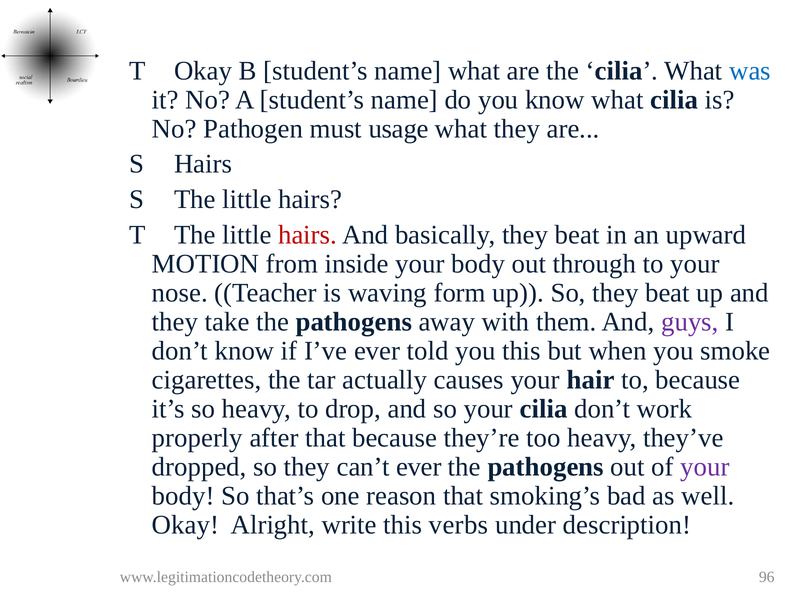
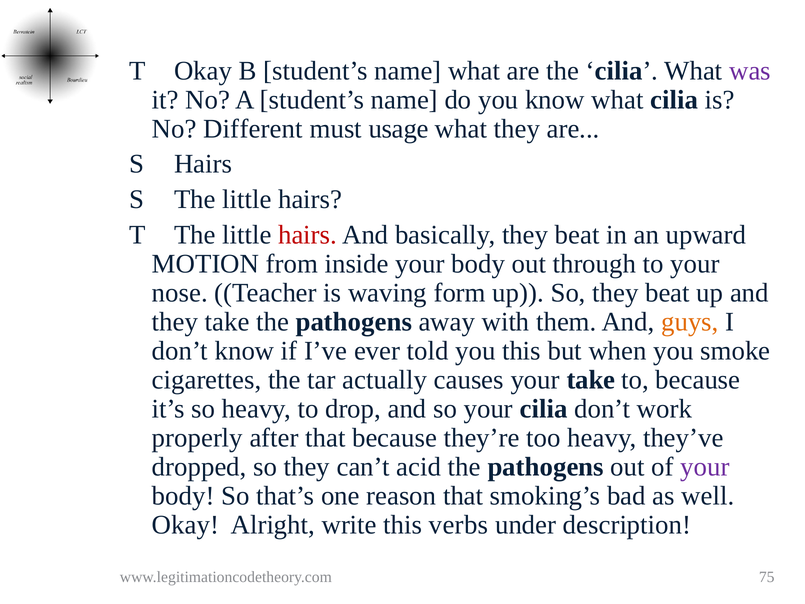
was colour: blue -> purple (750, 71)
Pathogen: Pathogen -> Different (253, 129)
guys colour: purple -> orange (690, 322)
your hair: hair -> take (591, 380)
can’t ever: ever -> acid (419, 467)
96: 96 -> 75 (767, 577)
